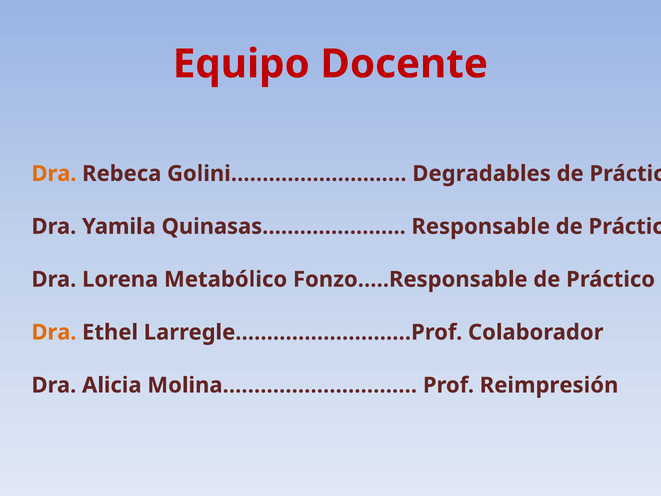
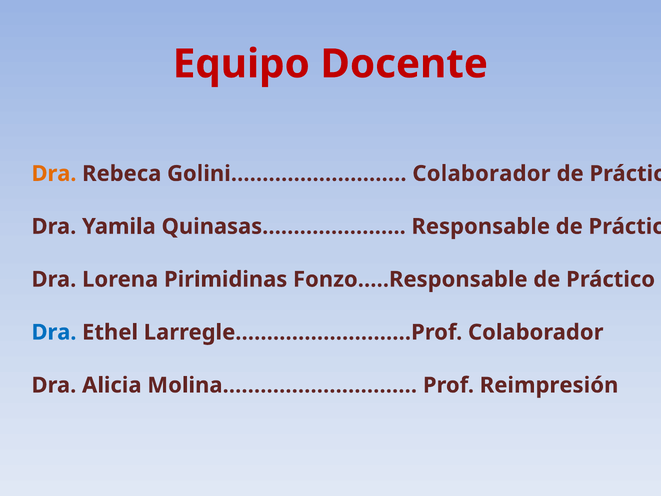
Golini……………………… Degradables: Degradables -> Colaborador (481, 174)
Metabólico: Metabólico -> Pirimidinas (226, 279)
Dra colour: orange -> blue (54, 332)
